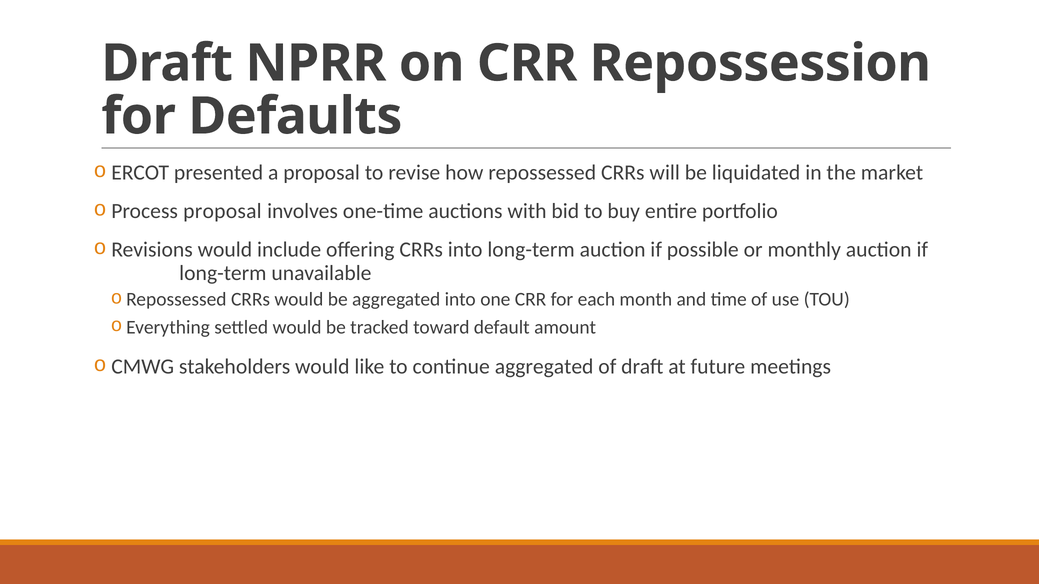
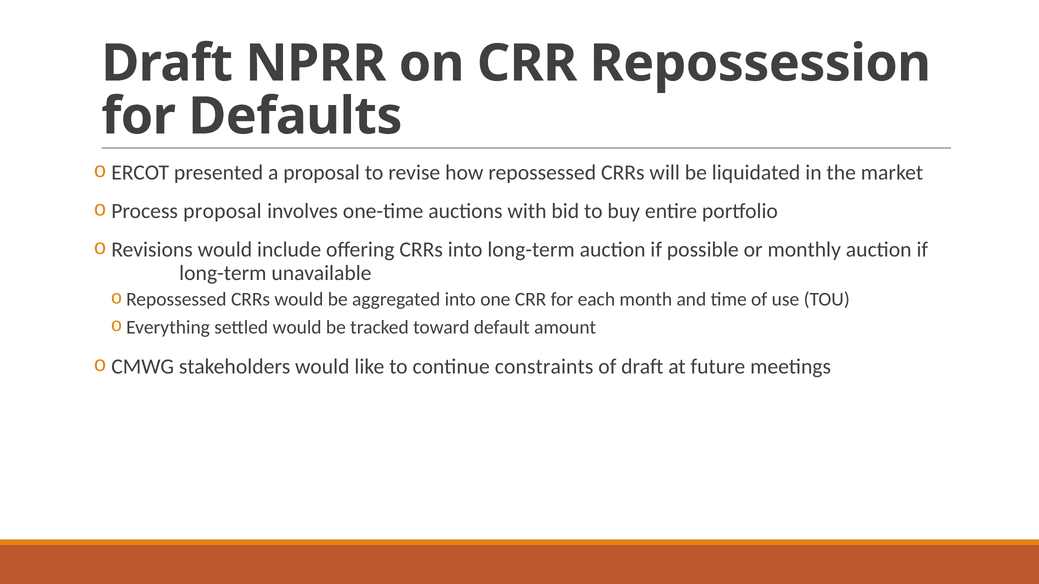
continue aggregated: aggregated -> constraints (544, 367)
